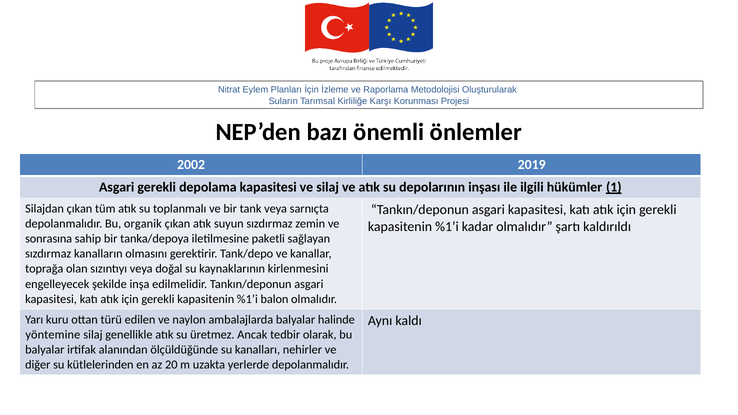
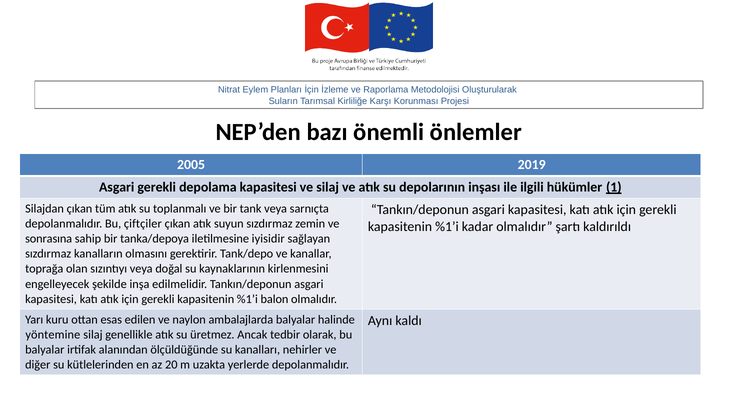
2002: 2002 -> 2005 (191, 165)
organik: organik -> çiftçiler (143, 224)
paketli: paketli -> iyisidir (268, 239)
türü: türü -> esas (111, 320)
